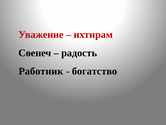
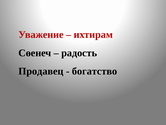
Работник: Работник -> Продавец (41, 71)
